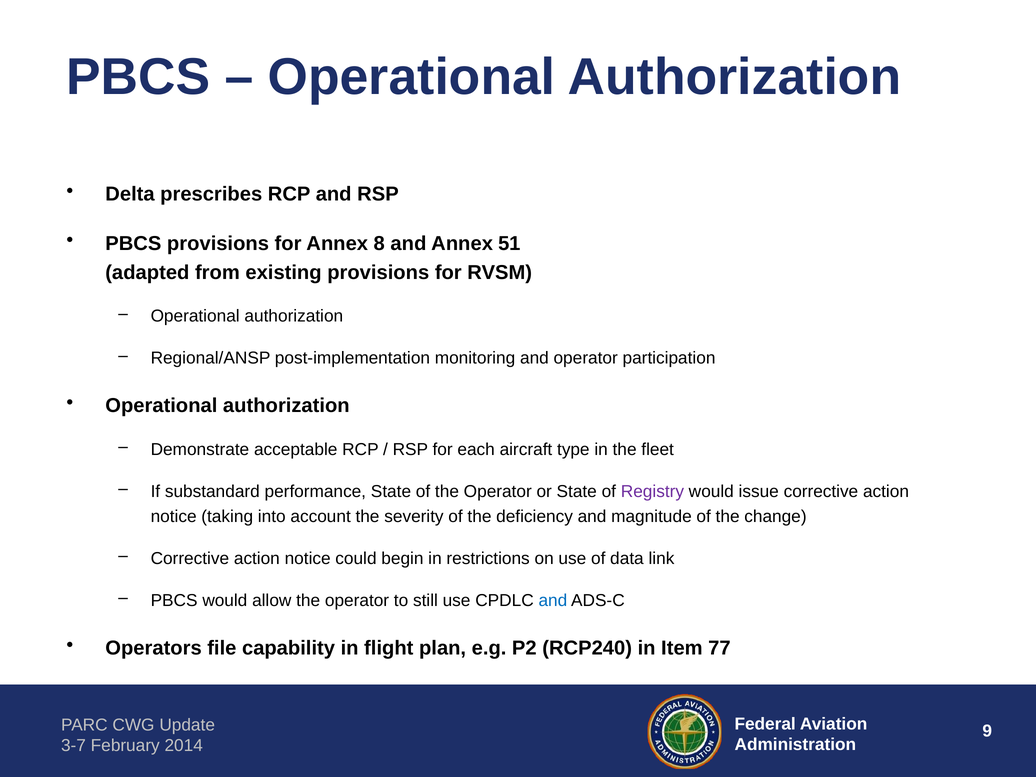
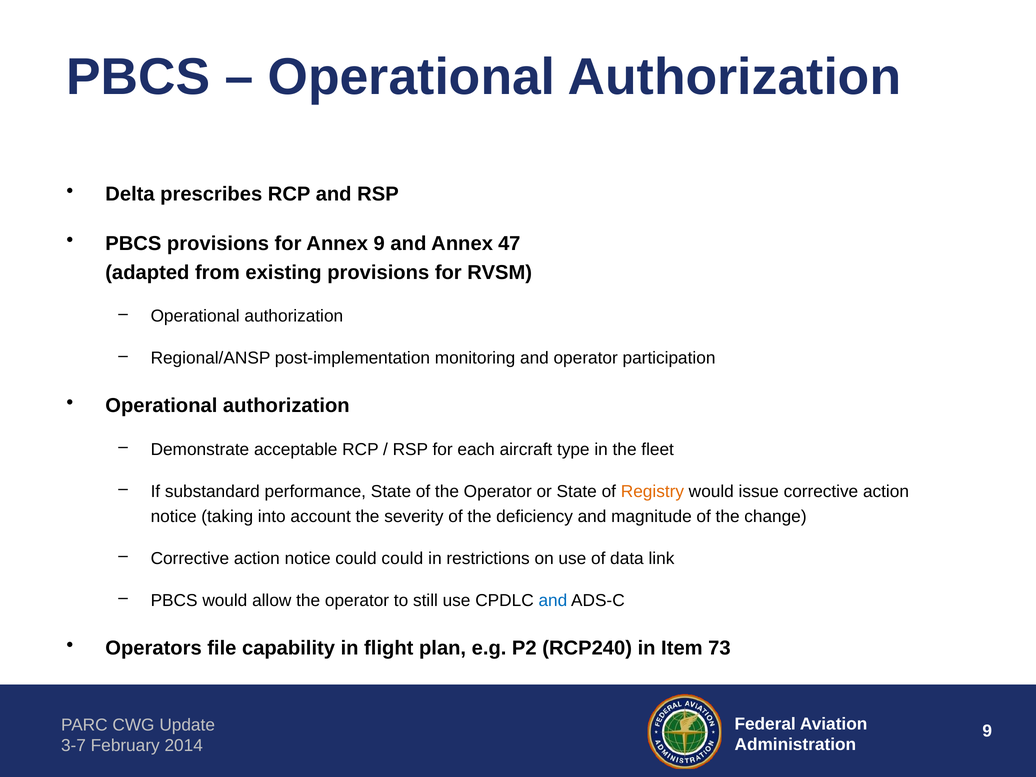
Annex 8: 8 -> 9 (379, 244)
51: 51 -> 47 (509, 244)
Registry colour: purple -> orange (652, 492)
could begin: begin -> could (402, 558)
77: 77 -> 73 (719, 648)
